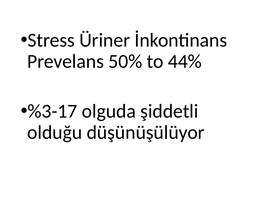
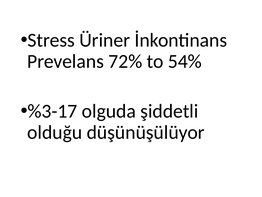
50%: 50% -> 72% (125, 61)
44%: 44% -> 54% (185, 61)
